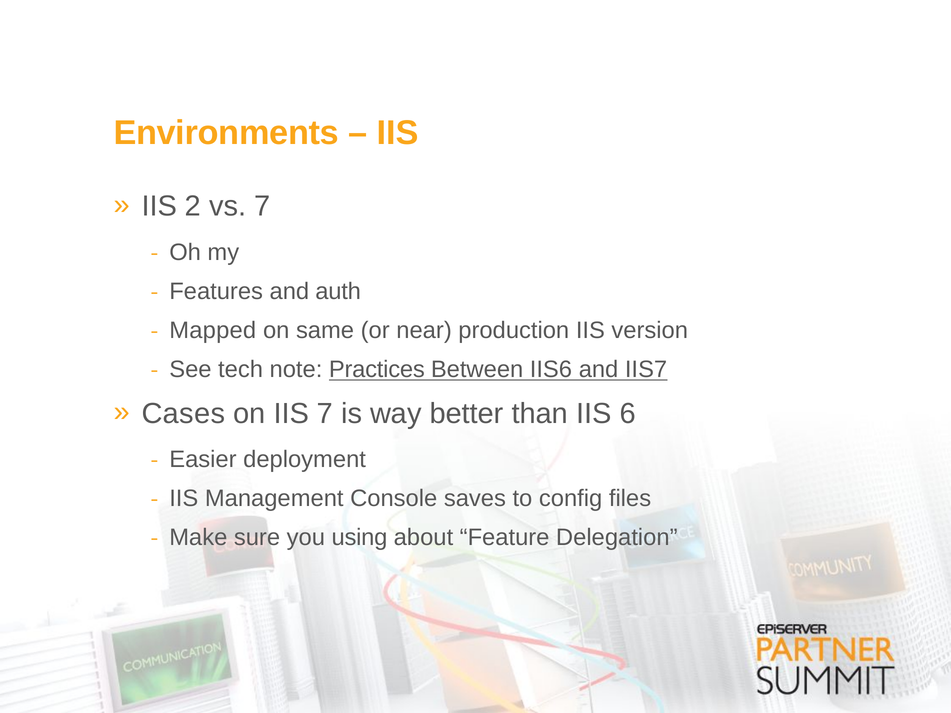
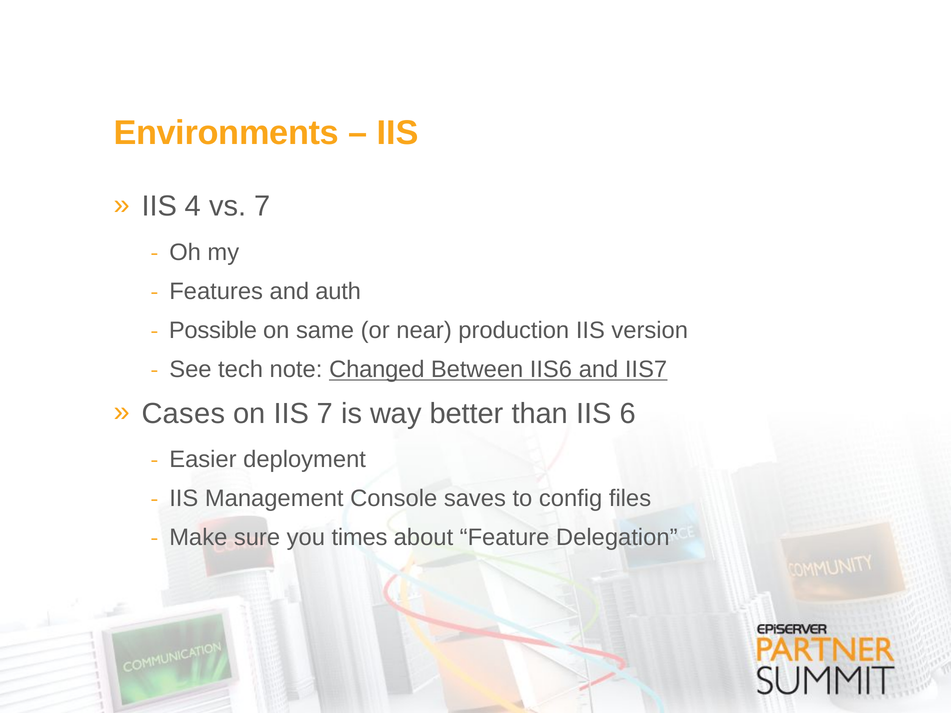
2: 2 -> 4 (193, 206)
Mapped: Mapped -> Possible (213, 331)
Practices: Practices -> Changed (377, 370)
using: using -> times (359, 538)
